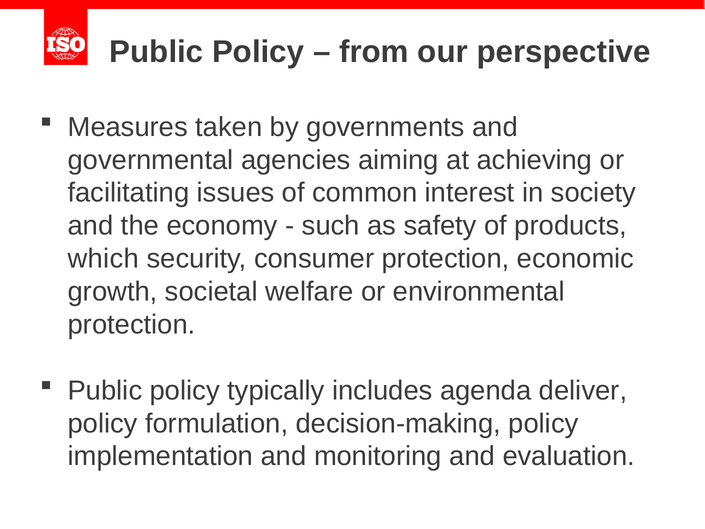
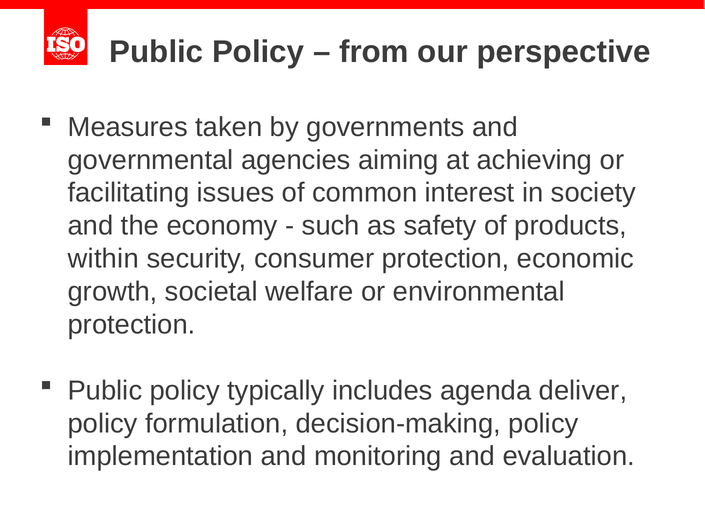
which: which -> within (103, 259)
